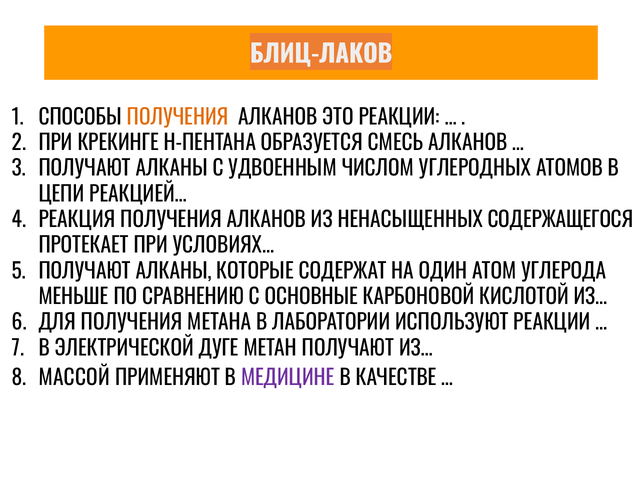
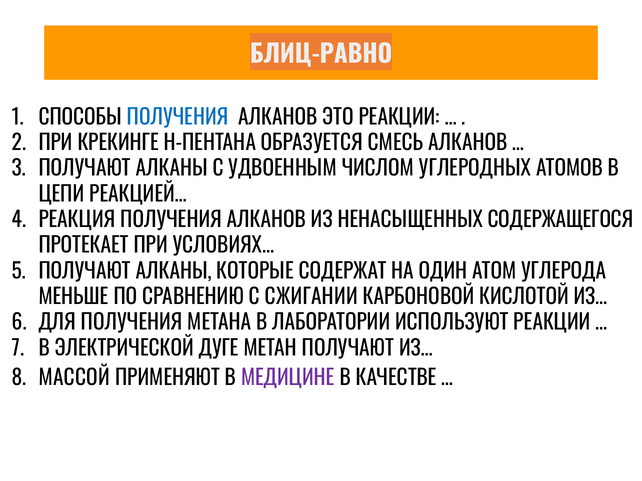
БЛИЦ-ЛАКОВ: БЛИЦ-ЛАКОВ -> БЛИЦ-РАВНО (321, 54)
ПОЛУЧЕНИЯ colour: orange -> blue (178, 118)
ОСНОВНЫЕ: ОСНОВНЫЕ -> СЖИГАНИИ (311, 297)
